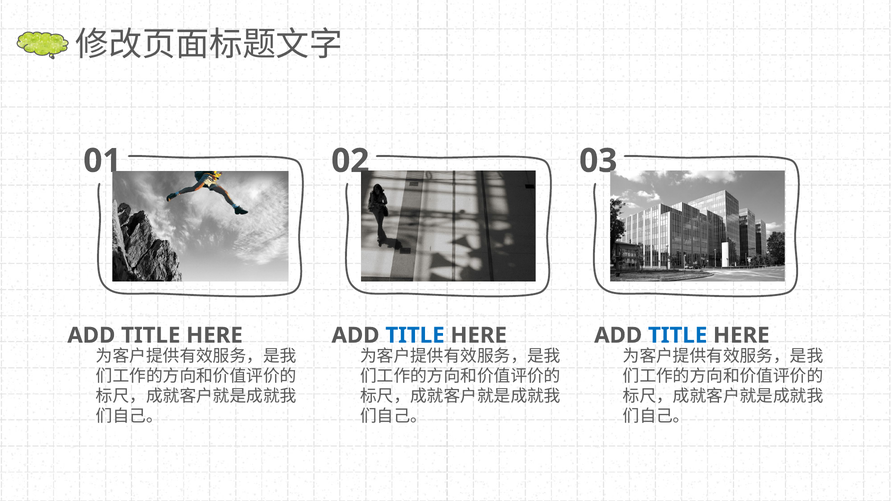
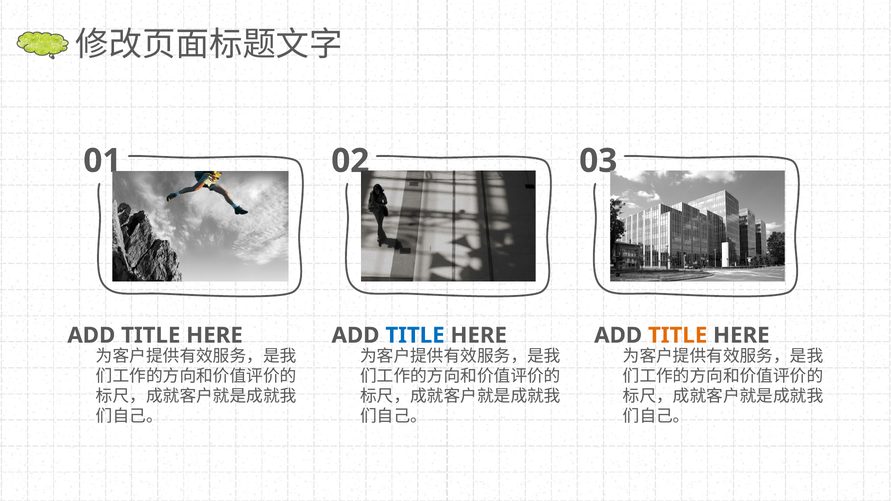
TITLE colour: blue -> orange (678, 336)
